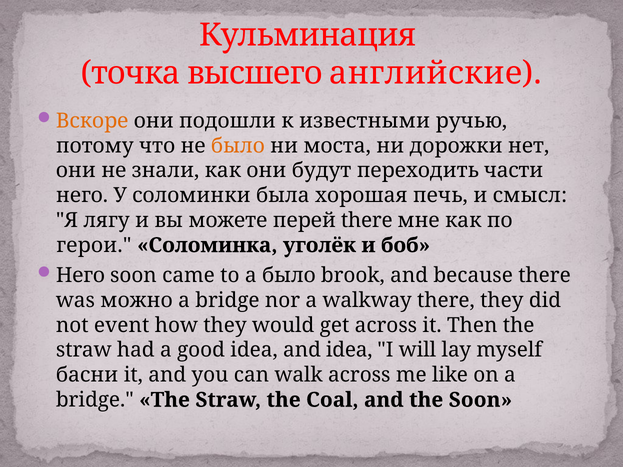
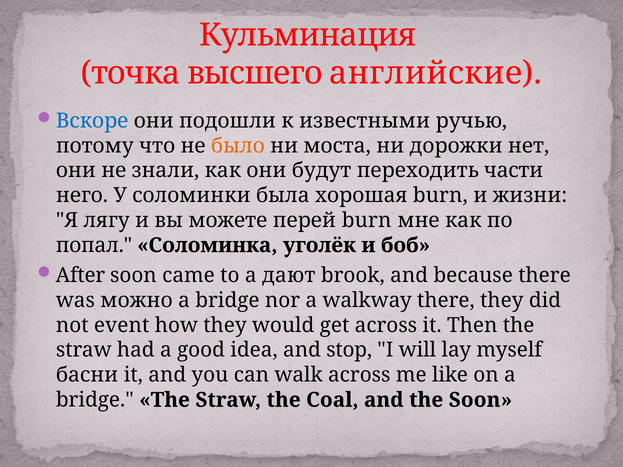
Вскоре colour: orange -> blue (92, 121)
хорошая печь: печь -> burn (440, 196)
смысл: смысл -> жизни (530, 196)
перей there: there -> burn (367, 220)
герои: герои -> попал (94, 245)
Него: Него -> After (80, 276)
a было: было -> дают (289, 276)
and idea: idea -> stop (349, 350)
